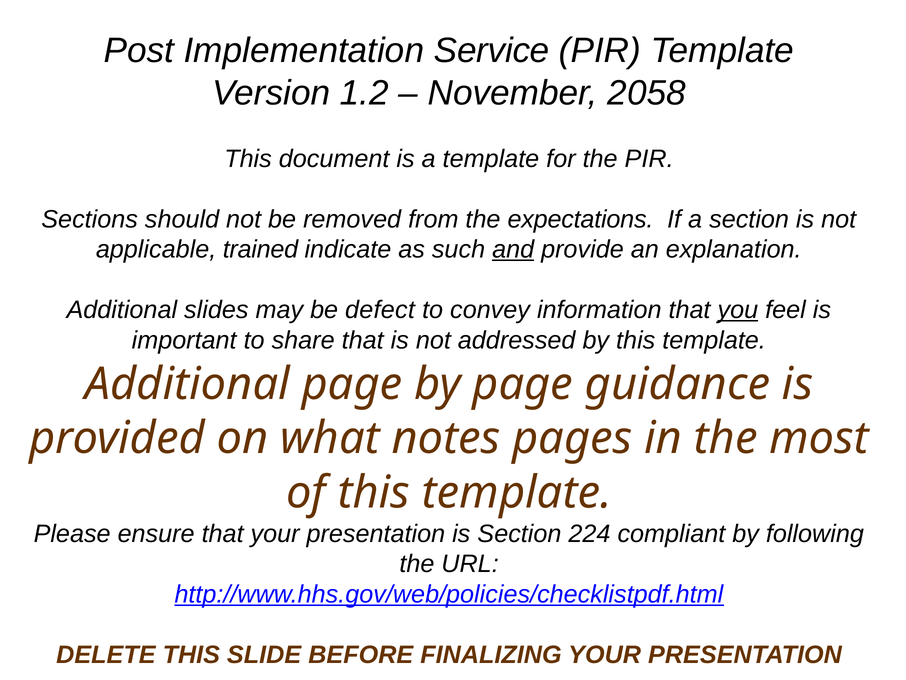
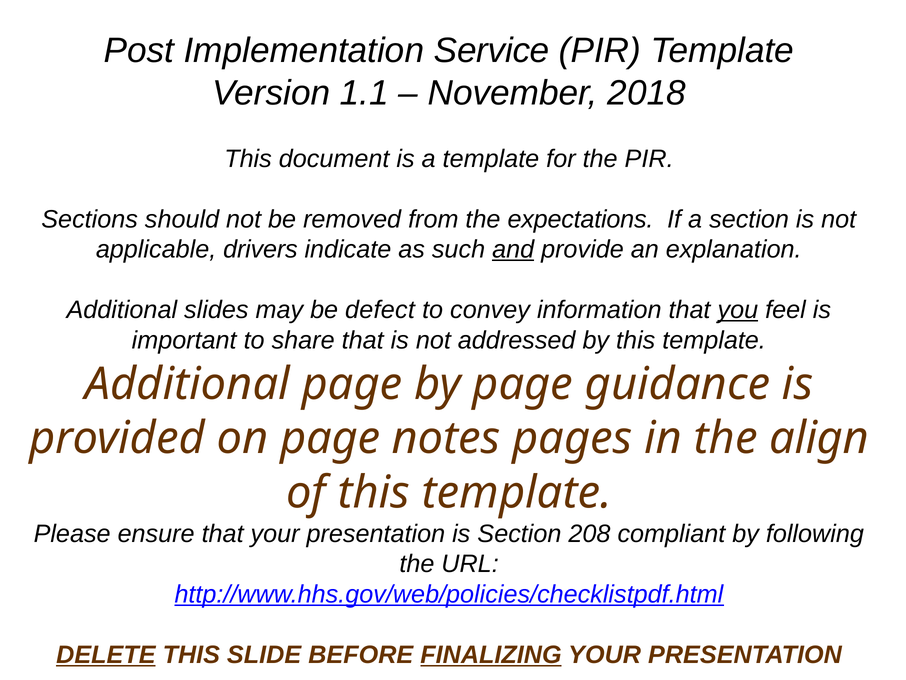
1.2: 1.2 -> 1.1 (364, 93)
2058: 2058 -> 2018 (647, 93)
trained: trained -> drivers (260, 249)
on what: what -> page (330, 438)
most: most -> align (819, 438)
224: 224 -> 208 (589, 533)
DELETE underline: none -> present (106, 654)
FINALIZING underline: none -> present (491, 654)
